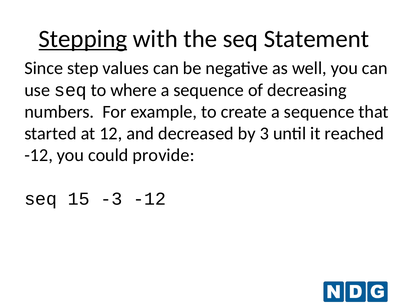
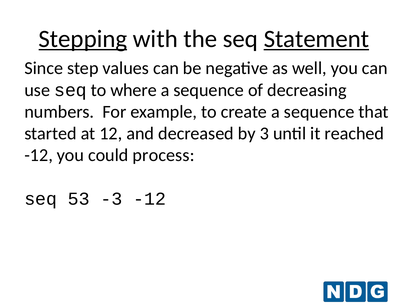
Statement underline: none -> present (316, 39)
provide: provide -> process (164, 155)
15: 15 -> 53 (79, 199)
